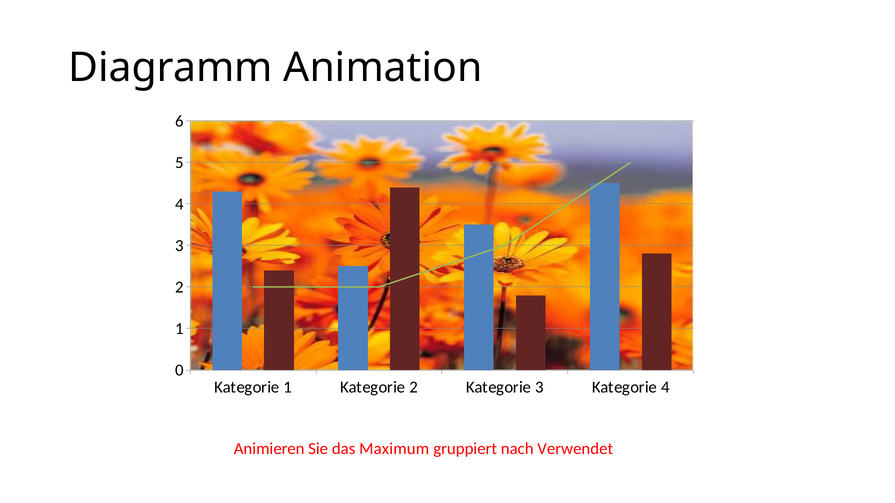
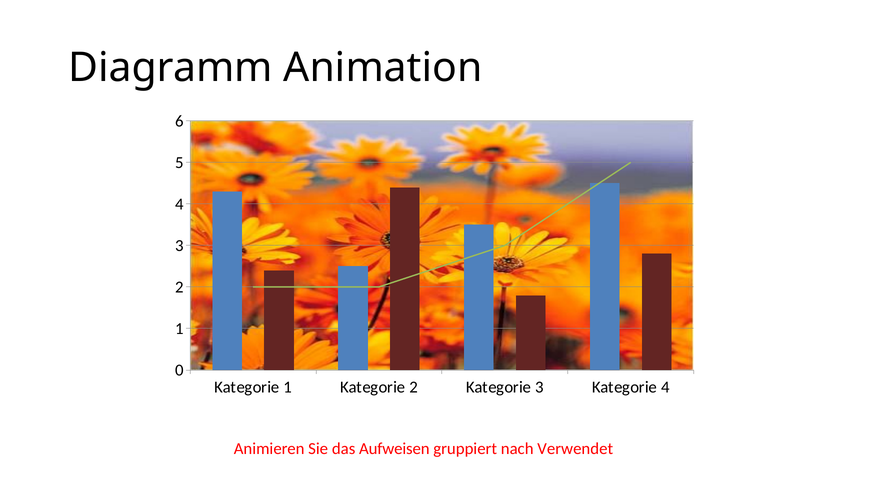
Maximum: Maximum -> Aufweisen (394, 449)
